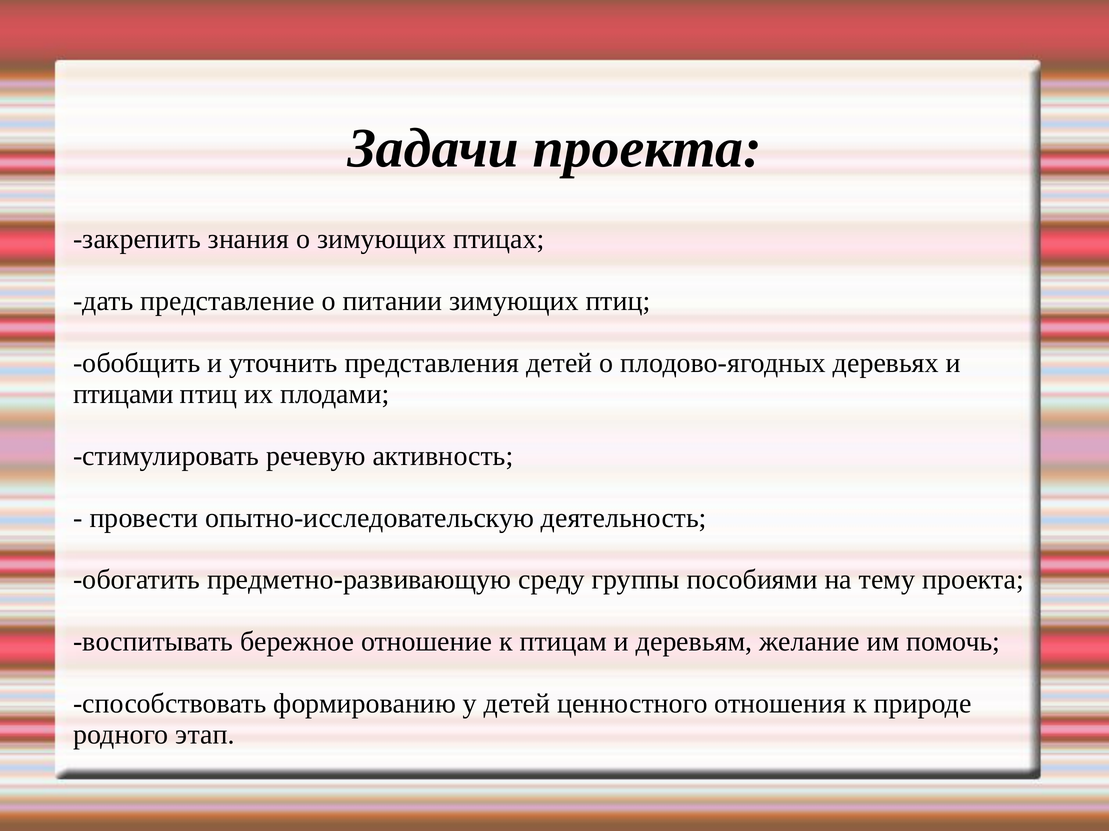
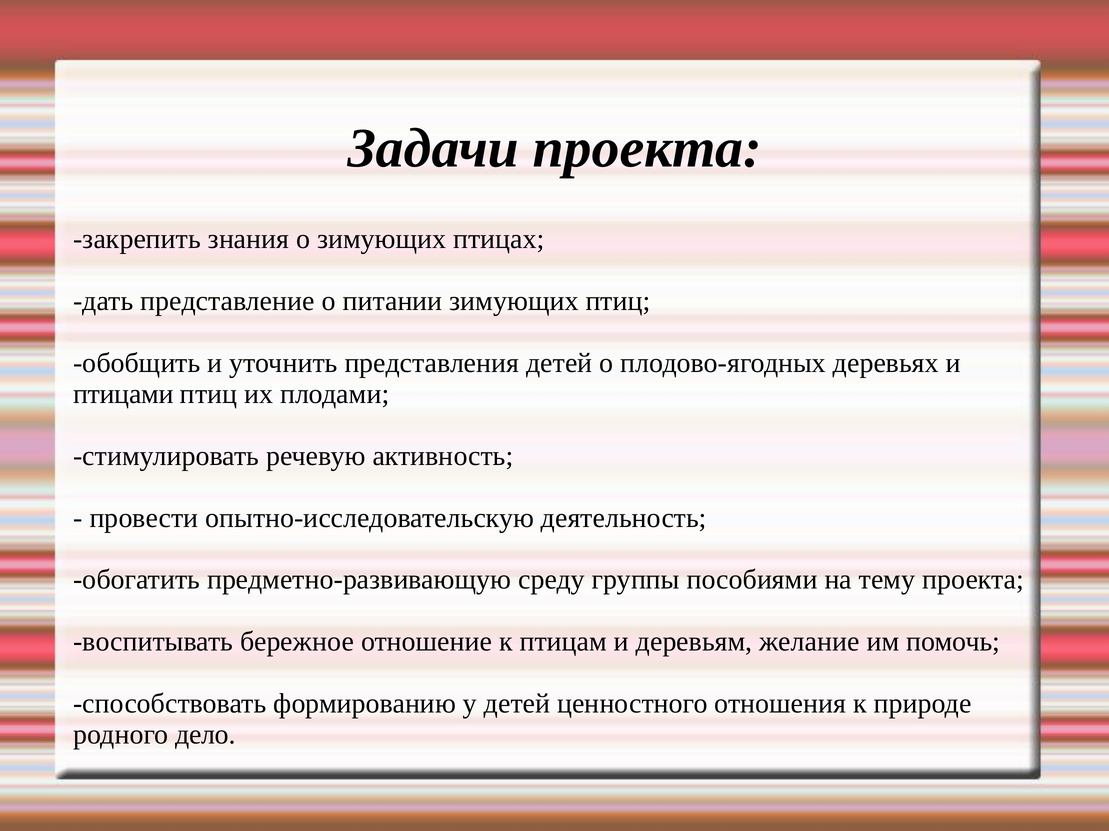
этап: этап -> дело (205, 735)
